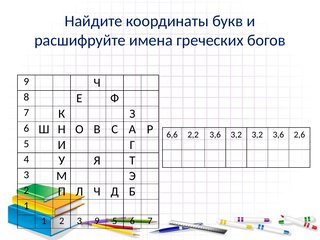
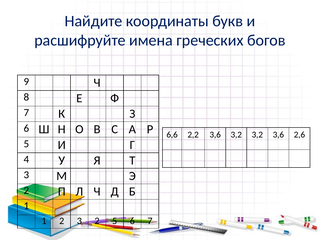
3 9: 9 -> 2 (97, 221)
